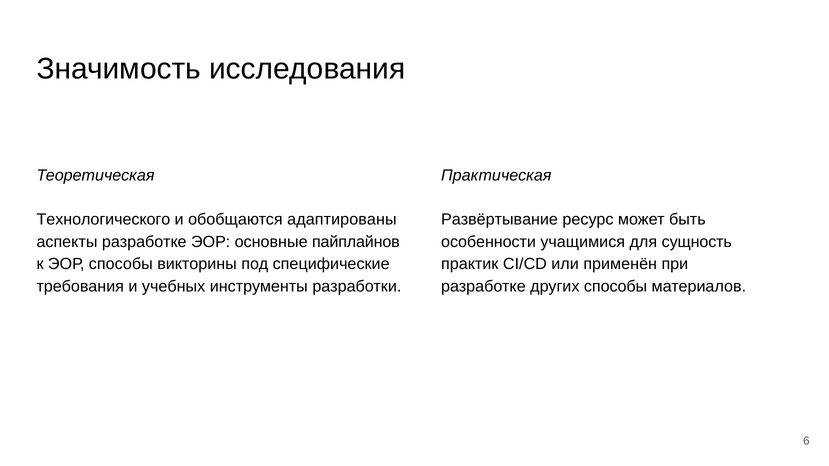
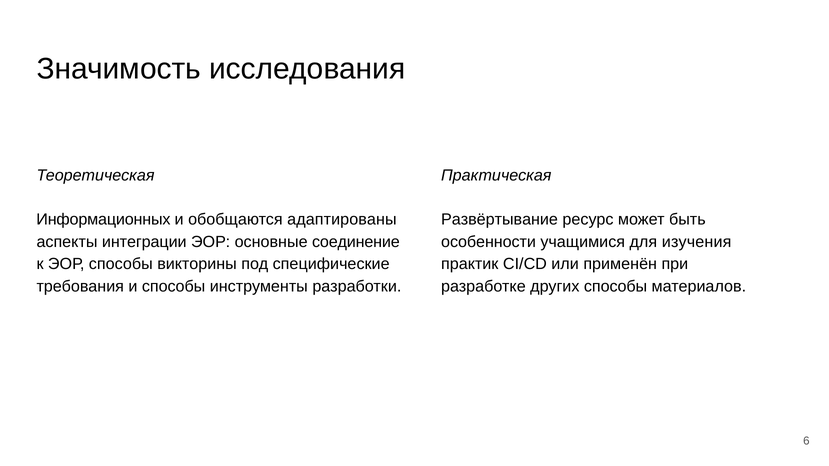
Технологического: Технологического -> Информационных (103, 220)
аспекты разработке: разработке -> интеграции (144, 242)
пайплайнов: пайплайнов -> соединение (356, 242)
сущность: сущность -> изучения (697, 242)
и учебных: учебных -> способы (174, 286)
